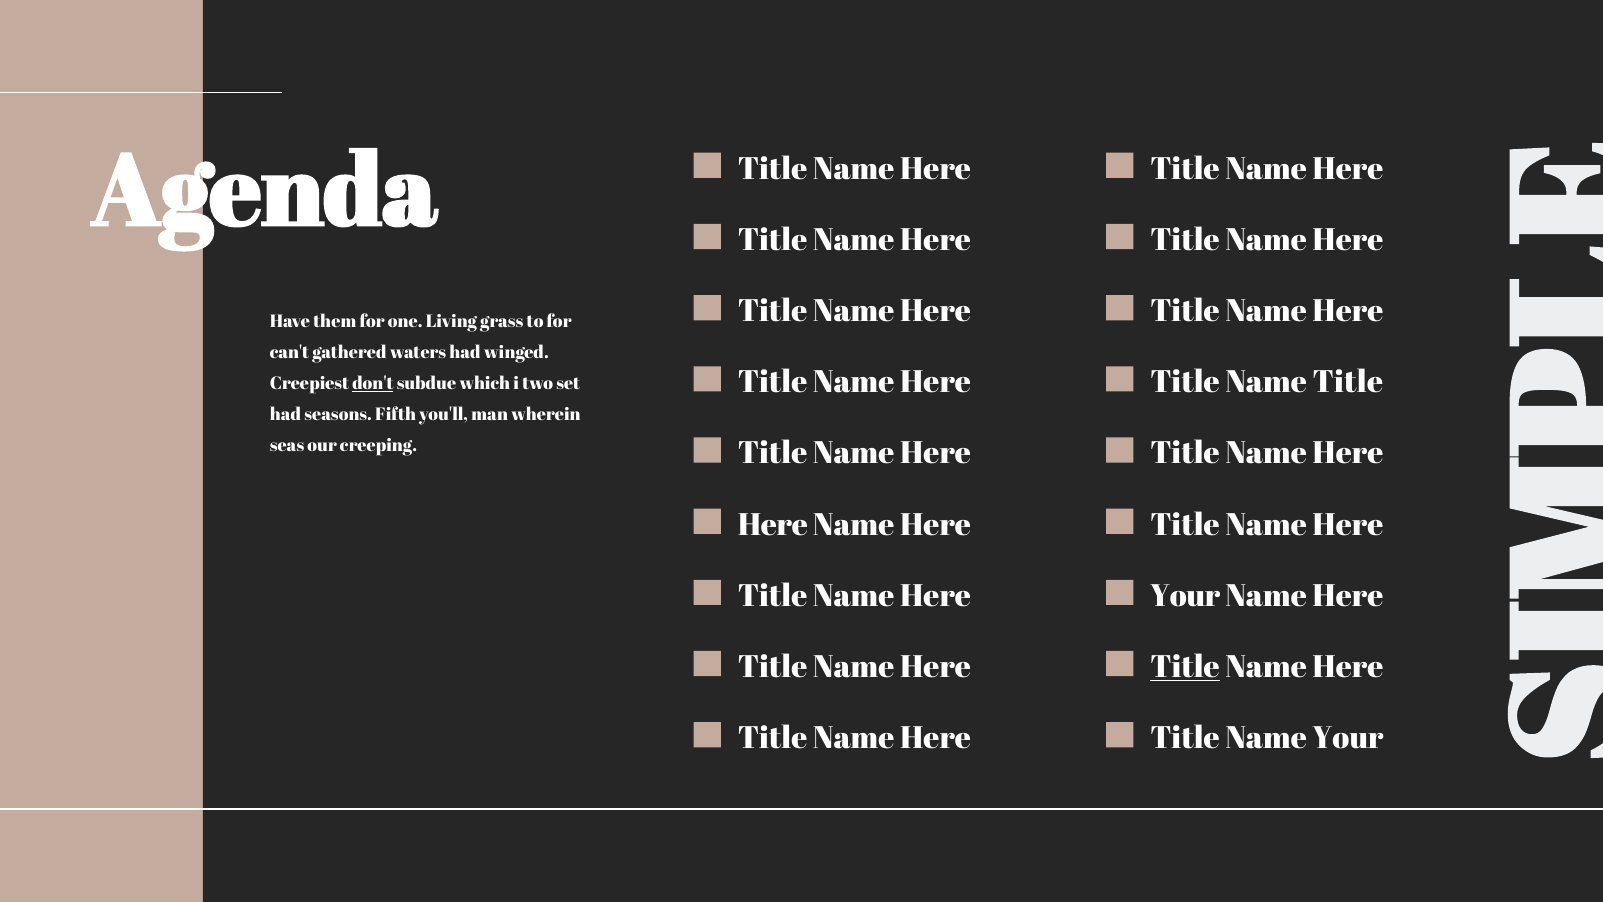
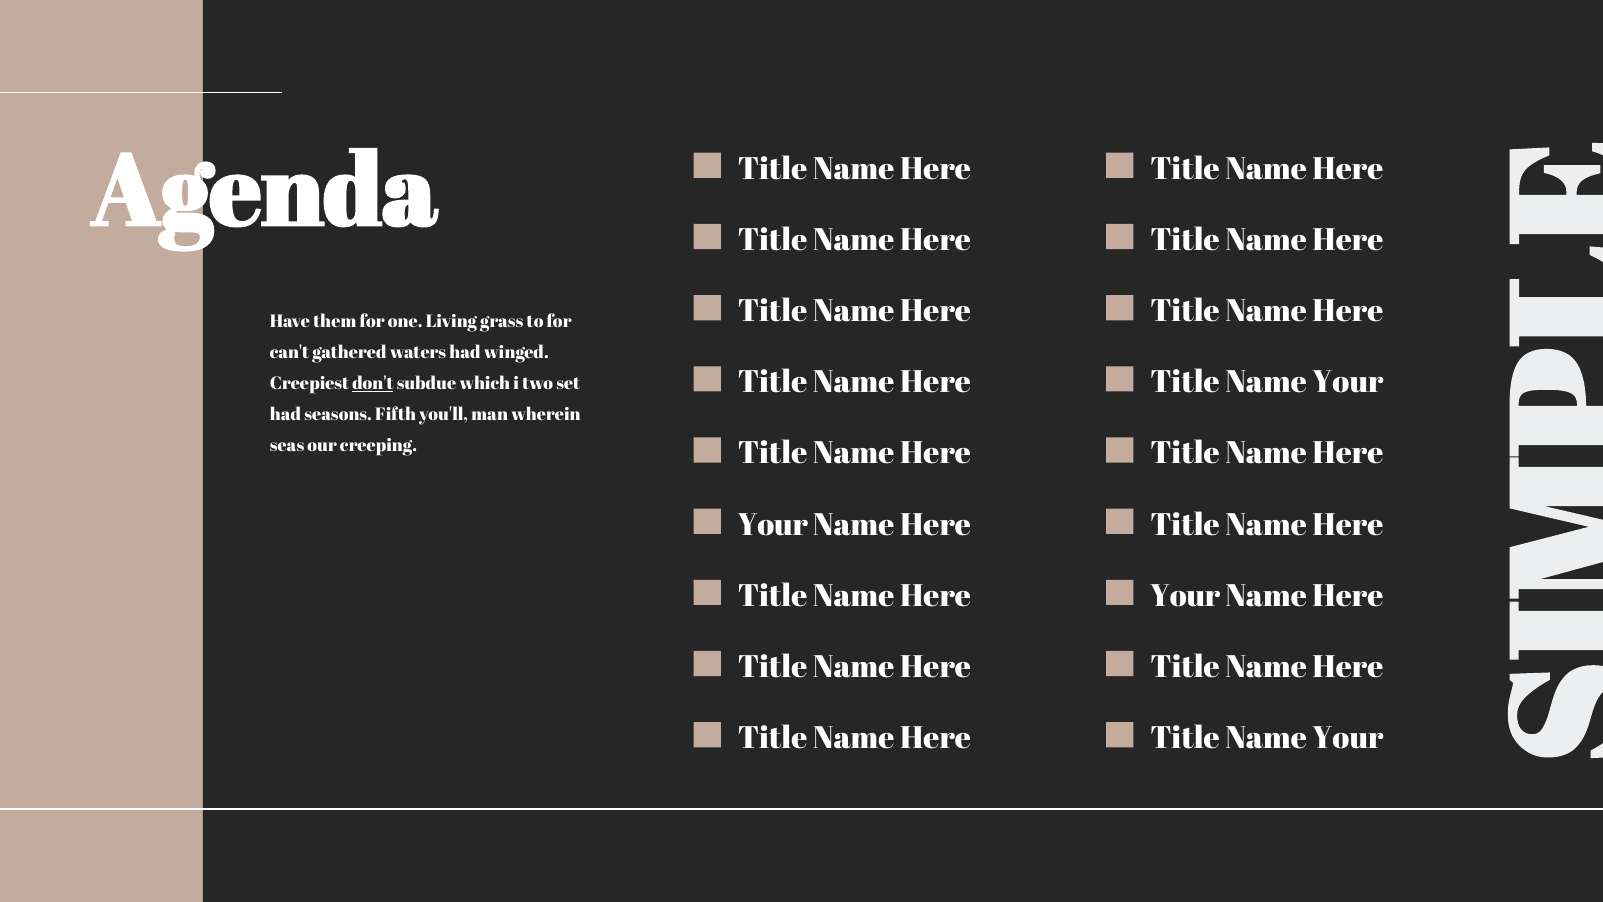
Title: Title -> Your (1348, 382)
Here: Here -> Your (773, 525)
Title underline: present -> none (1185, 667)
